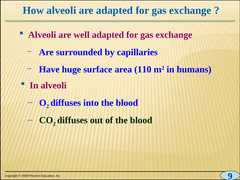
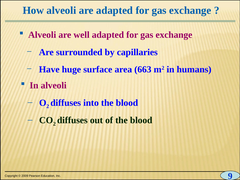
110: 110 -> 663 (143, 69)
